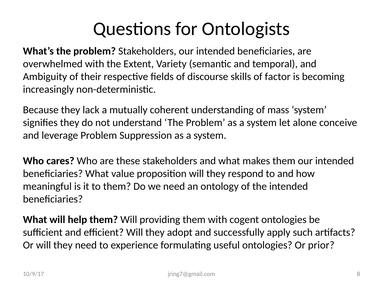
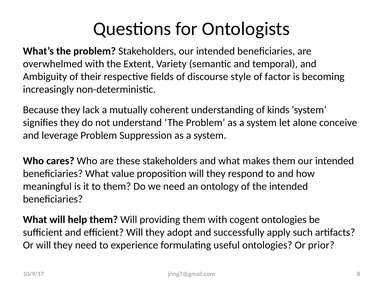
skills: skills -> style (241, 77)
mass: mass -> kinds (278, 110)
